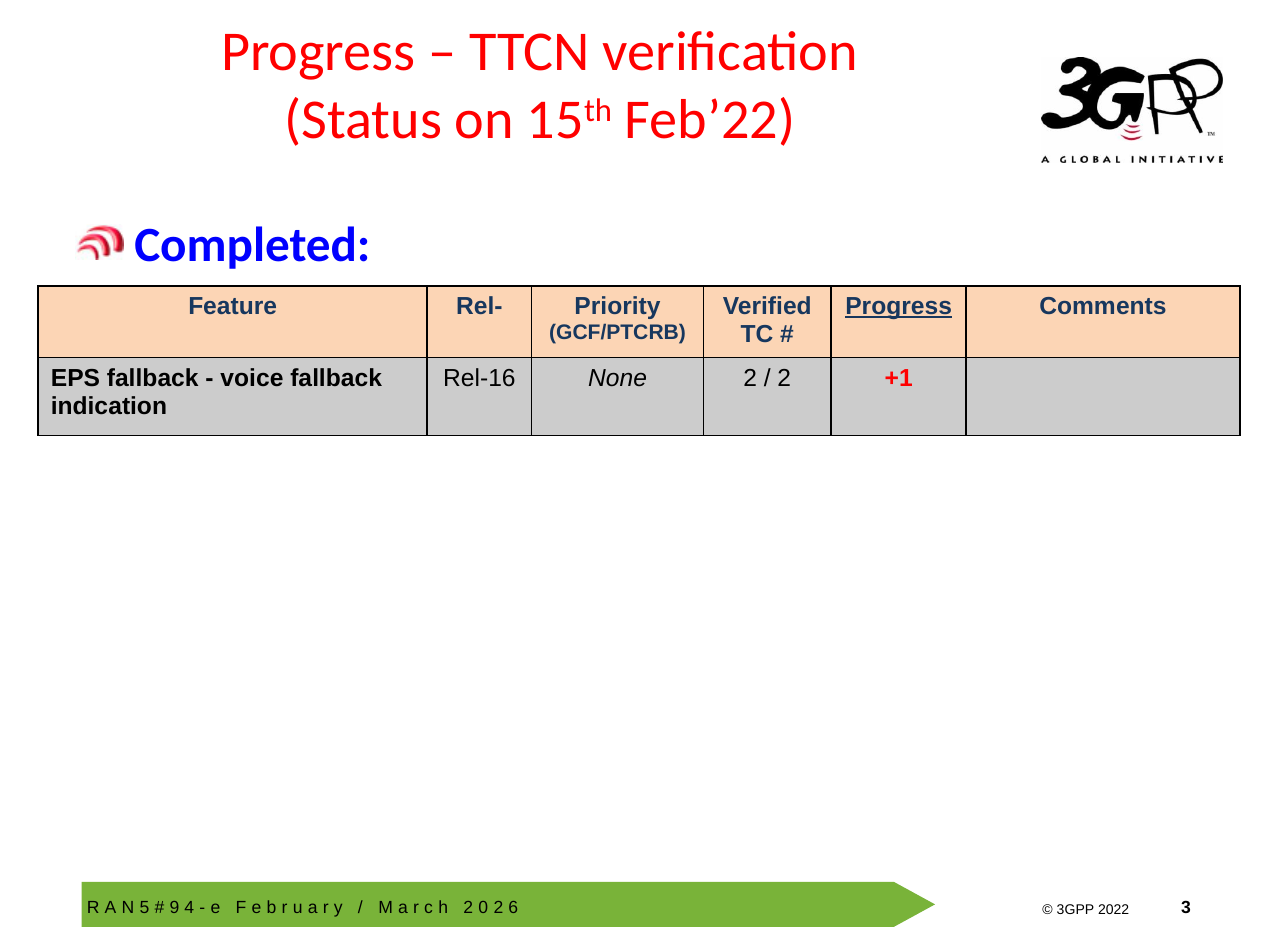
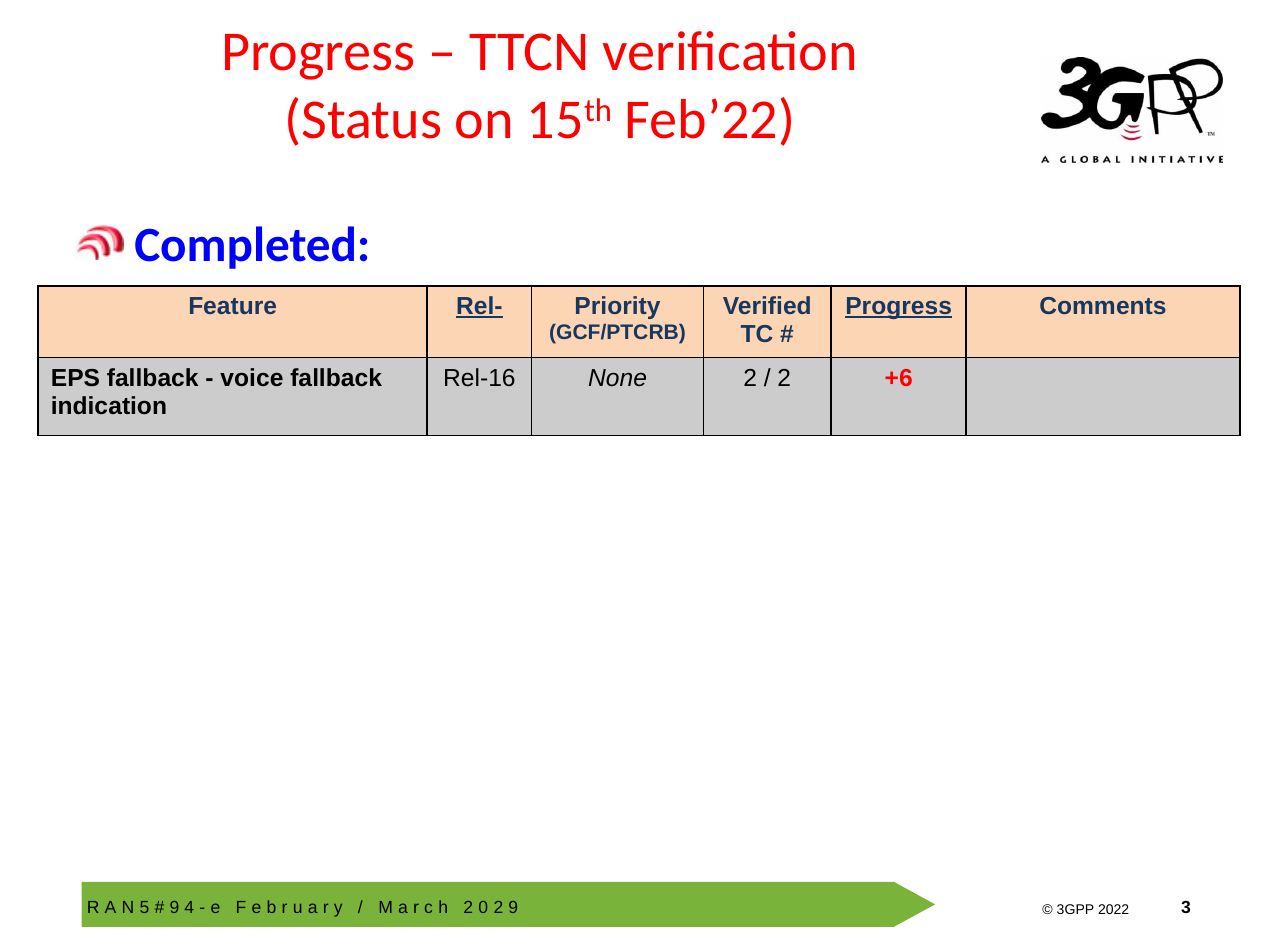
Rel- underline: none -> present (479, 306)
+1: +1 -> +6 (899, 378)
2 6: 6 -> 9 (513, 907)
